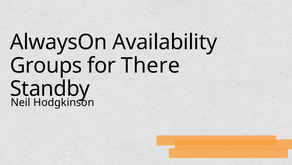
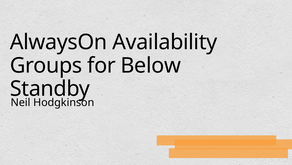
There: There -> Below (151, 65)
